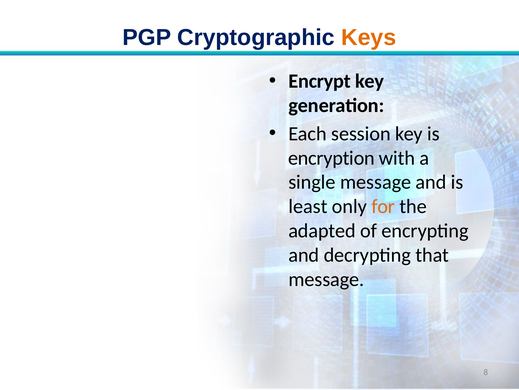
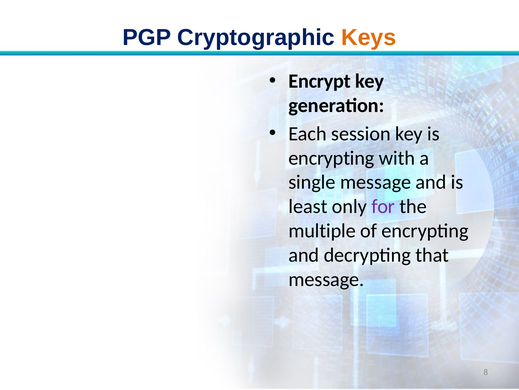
encryption: encryption -> encrypting (331, 158)
for colour: orange -> purple (383, 206)
adapted: adapted -> multiple (322, 230)
